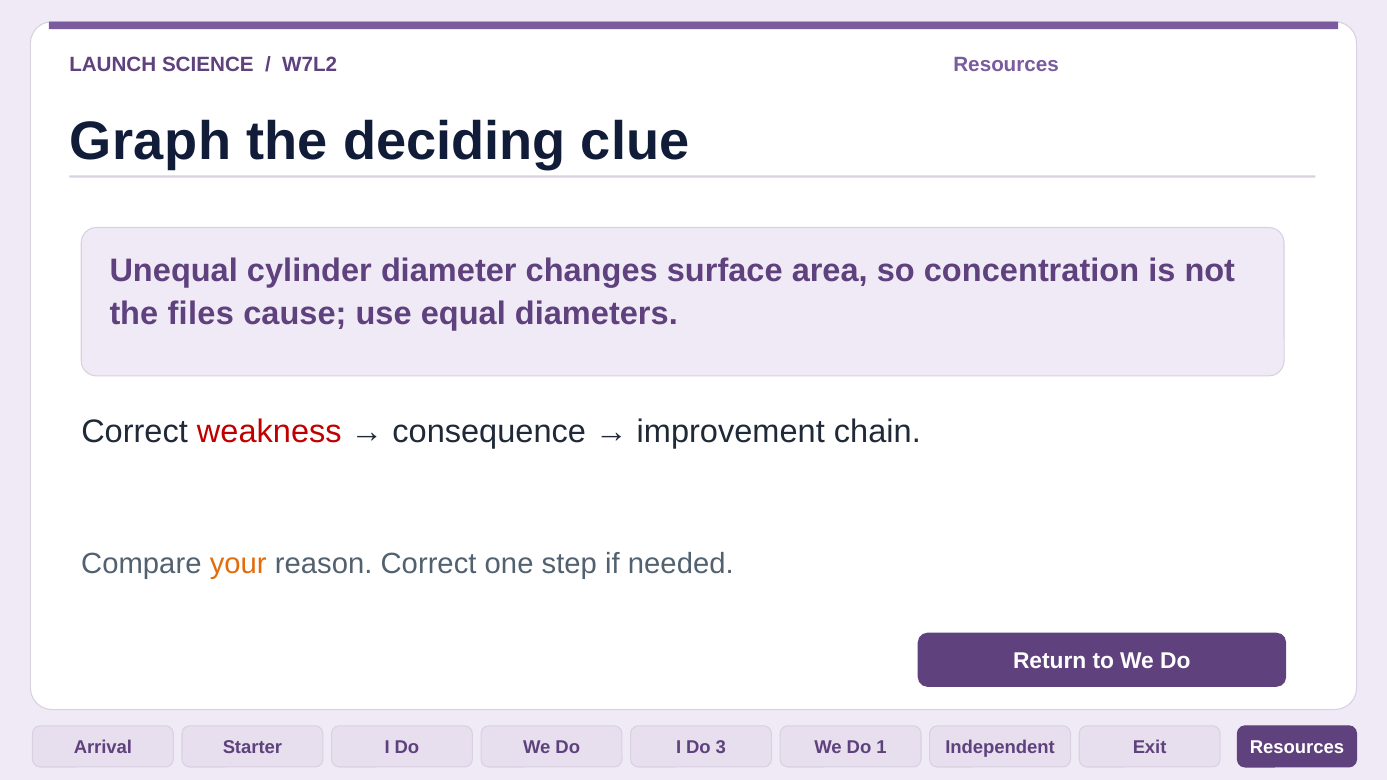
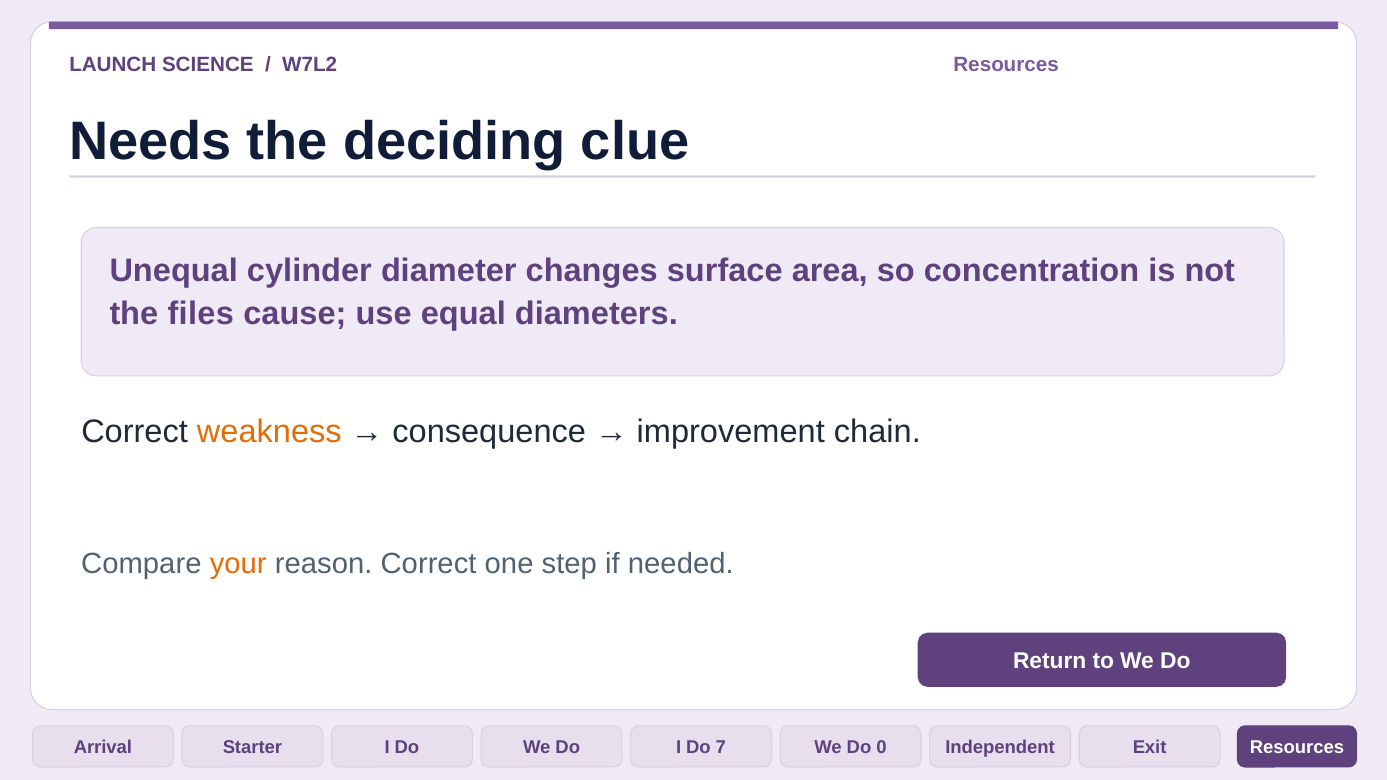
Graph: Graph -> Needs (151, 141)
weakness colour: red -> orange (269, 432)
3: 3 -> 7 (721, 748)
1: 1 -> 0 (882, 748)
